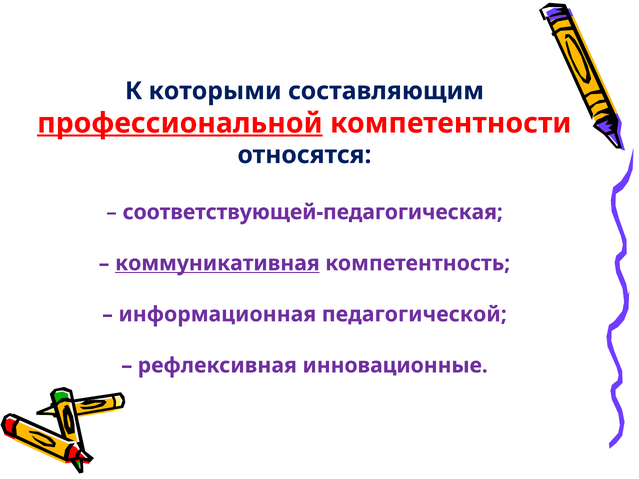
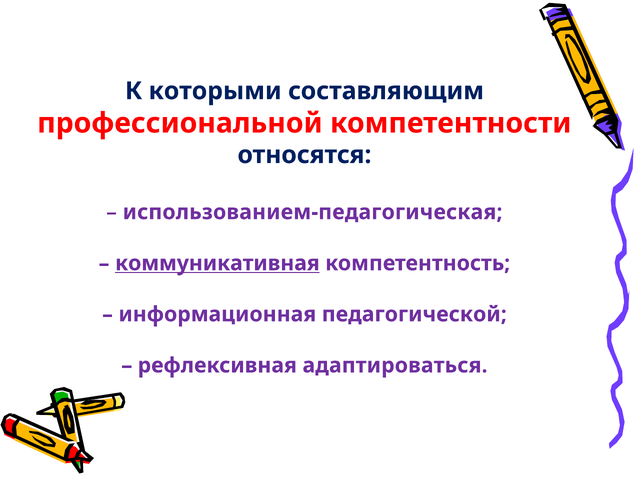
профессиональной underline: present -> none (180, 123)
соответствующей-педагогическая: соответствующей-педагогическая -> использованием-педагогическая (313, 212)
инновационные: инновационные -> адаптироваться (395, 366)
